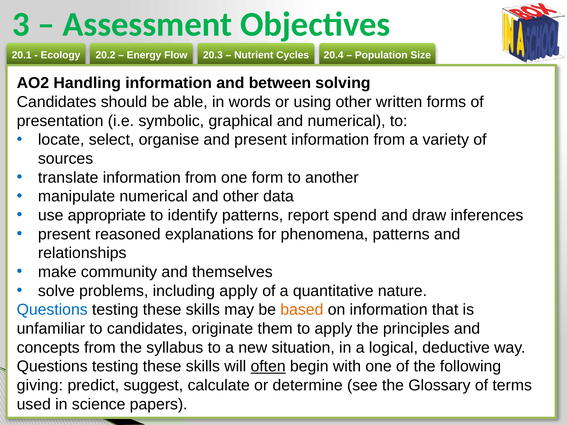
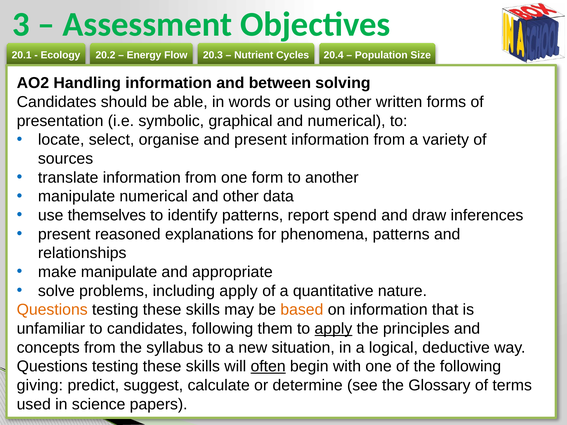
appropriate: appropriate -> themselves (107, 215)
make community: community -> manipulate (119, 272)
themselves: themselves -> appropriate (232, 272)
Questions colour: blue -> orange (52, 310)
candidates originate: originate -> following (223, 329)
apply underline: none -> present (333, 329)
